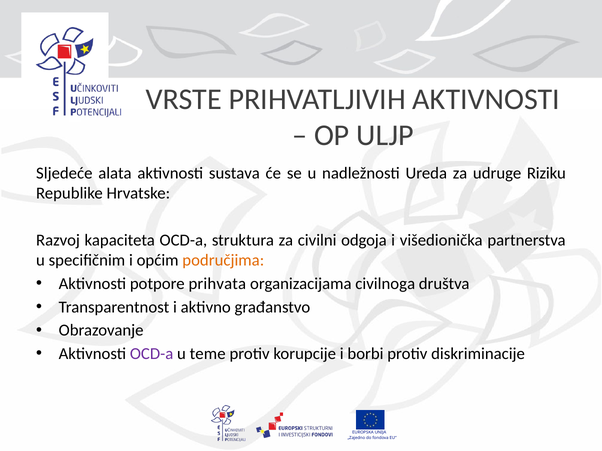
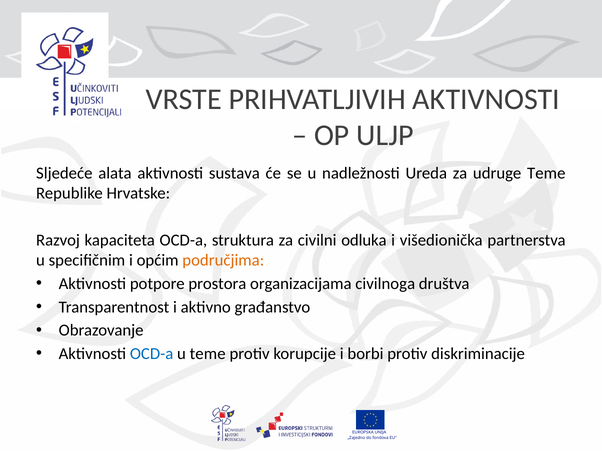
udruge Riziku: Riziku -> Teme (546, 174)
odgoja: odgoja -> odluka (364, 241)
prihvata: prihvata -> prostora (217, 284)
OCD-a colour: purple -> blue (152, 354)
